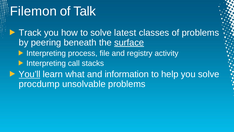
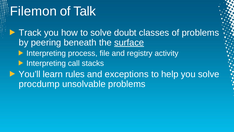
latest: latest -> doubt (125, 33)
You’ll underline: present -> none (30, 74)
what: what -> rules (75, 74)
information: information -> exceptions (127, 74)
